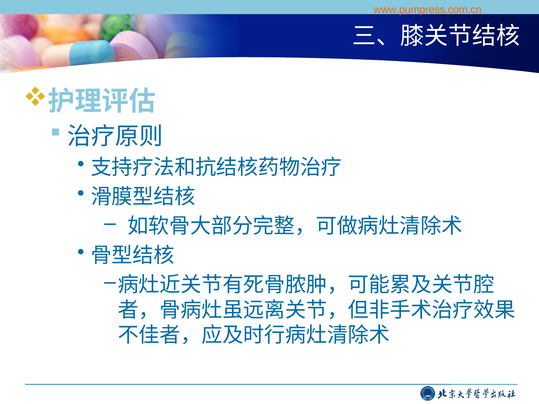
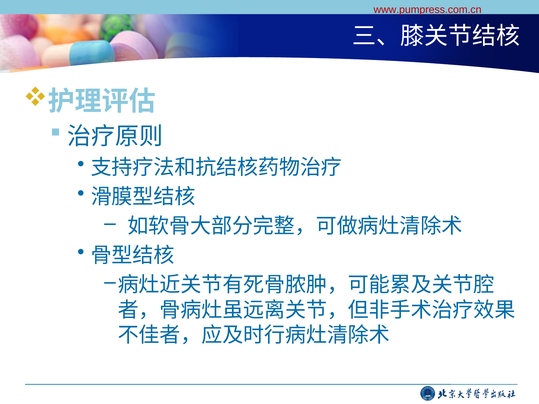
www.pumpress.com.cn colour: orange -> red (428, 10)
